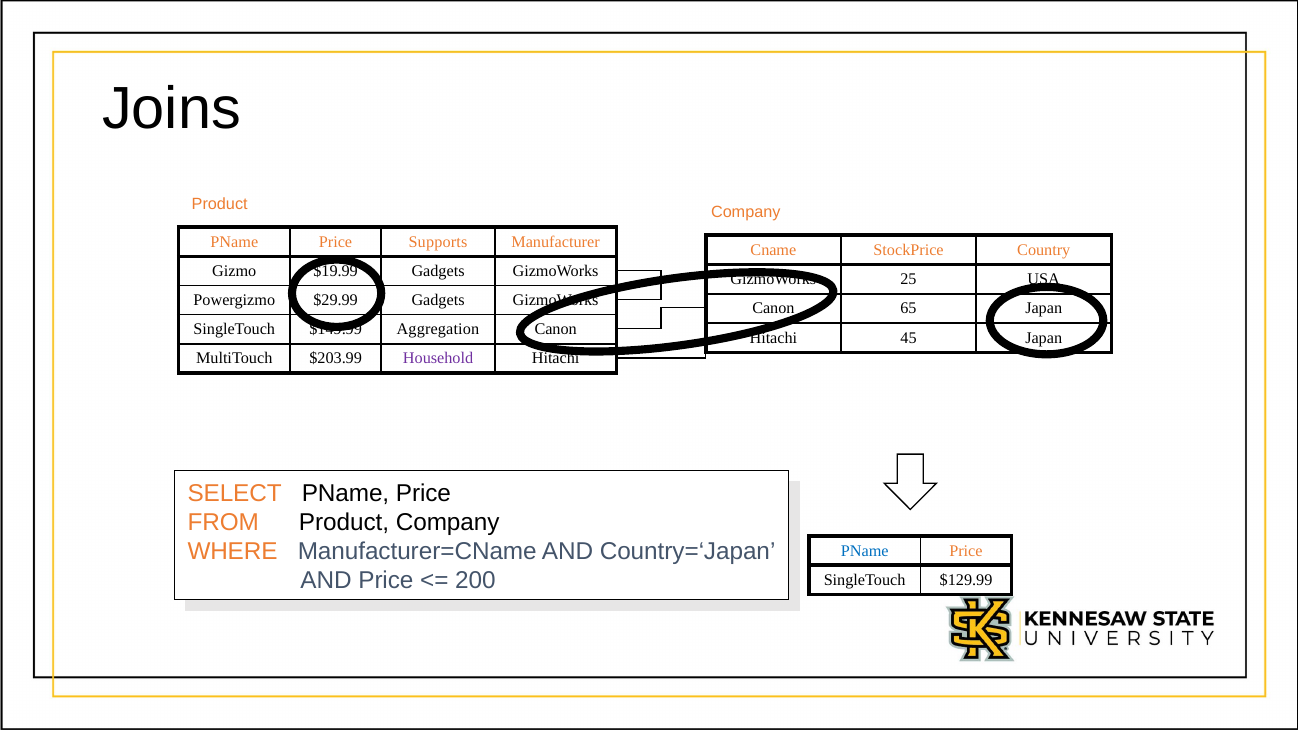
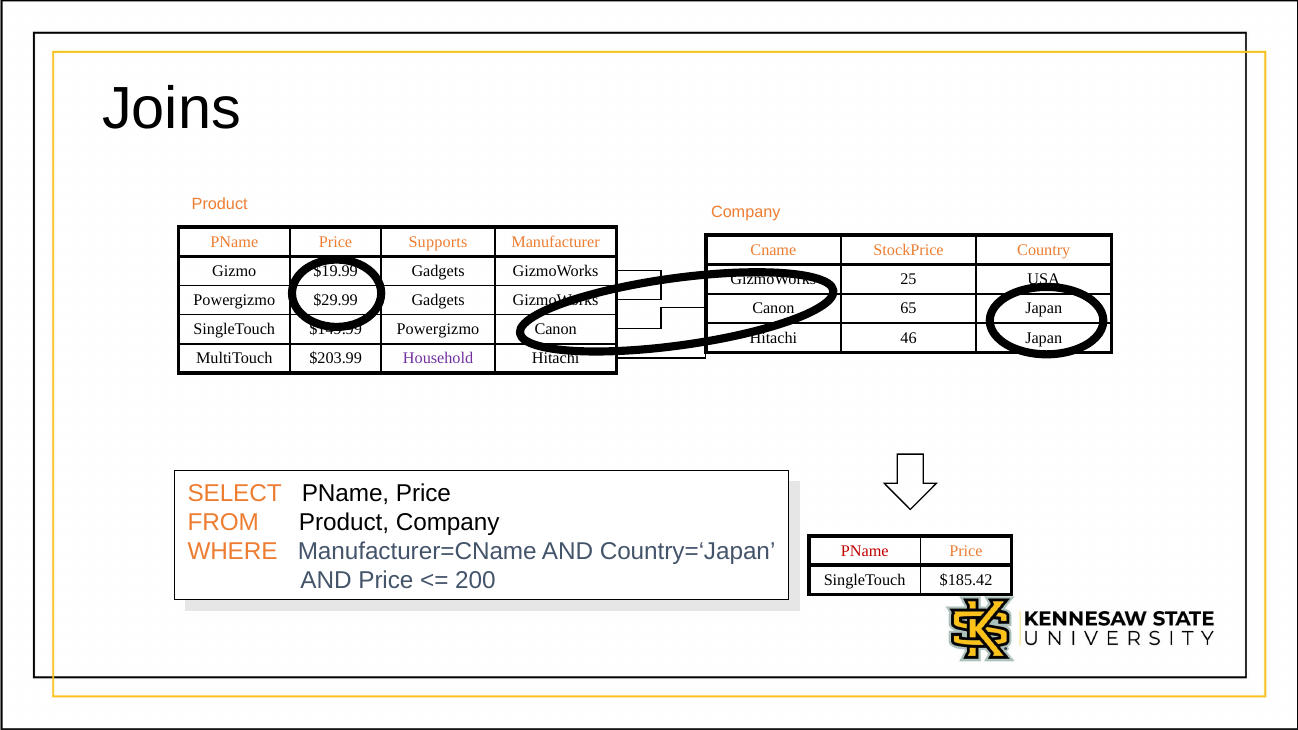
Aggregation: Aggregation -> Powergizmo (438, 329)
45: 45 -> 46 (909, 338)
PName colour: blue -> red (865, 551)
$129.99: $129.99 -> $185.42 (966, 580)
